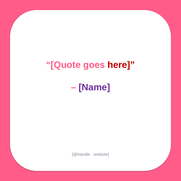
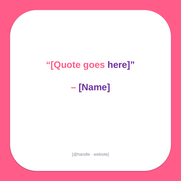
here colour: red -> purple (121, 65)
